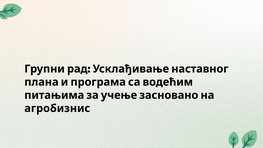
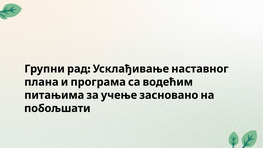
агробизнис: агробизнис -> побољшати (57, 108)
